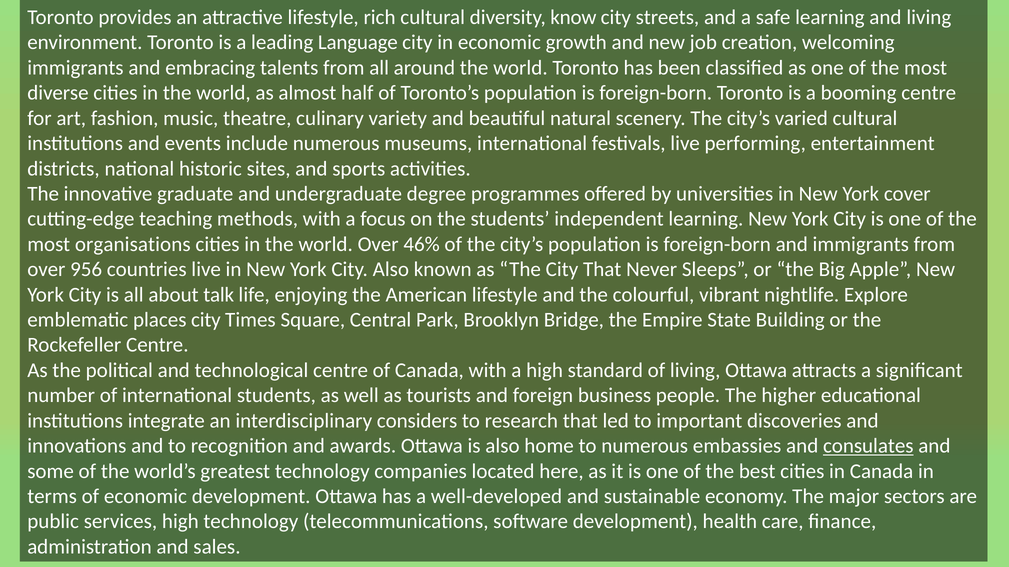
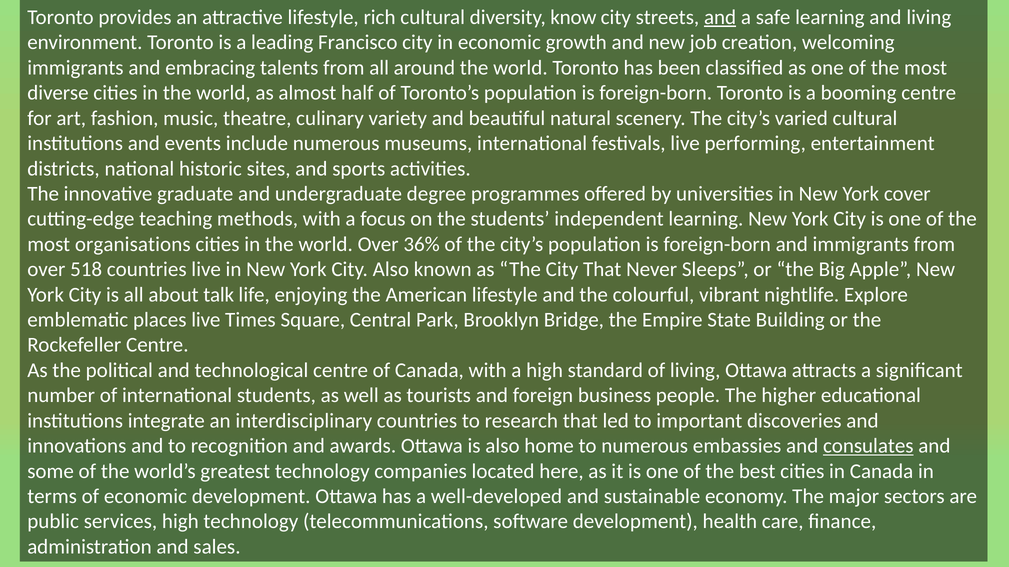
and underline: none -> present (720, 17)
Language: Language -> Francisco (358, 43)
46%: 46% -> 36% (422, 244)
956: 956 -> 518 (86, 270)
places city: city -> live (206, 320)
interdisciplinary considers: considers -> countries (417, 421)
